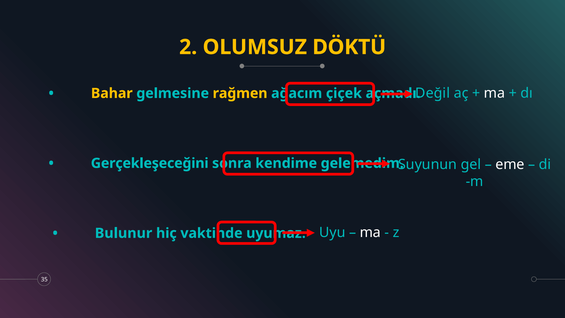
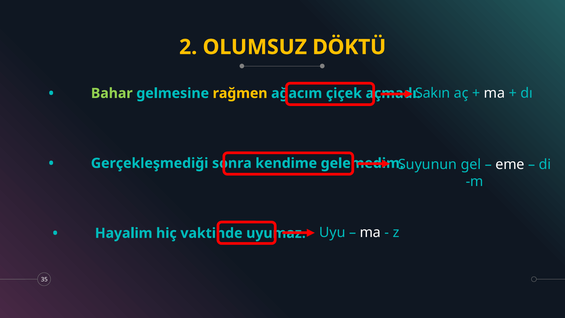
Değil: Değil -> Sakın (433, 93)
Bahar colour: yellow -> light green (112, 93)
Gerçekleşeceğini: Gerçekleşeceğini -> Gerçekleşmediği (150, 163)
Bulunur: Bulunur -> Hayalim (124, 233)
